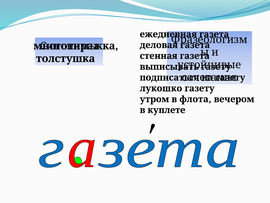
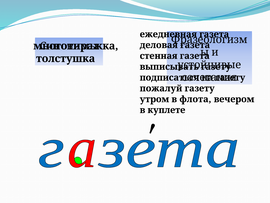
лукошко: лукошко -> пожалуй (161, 88)
